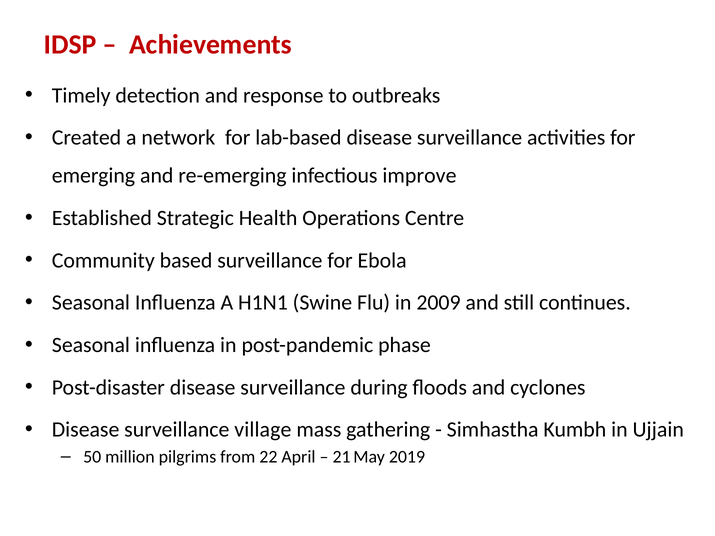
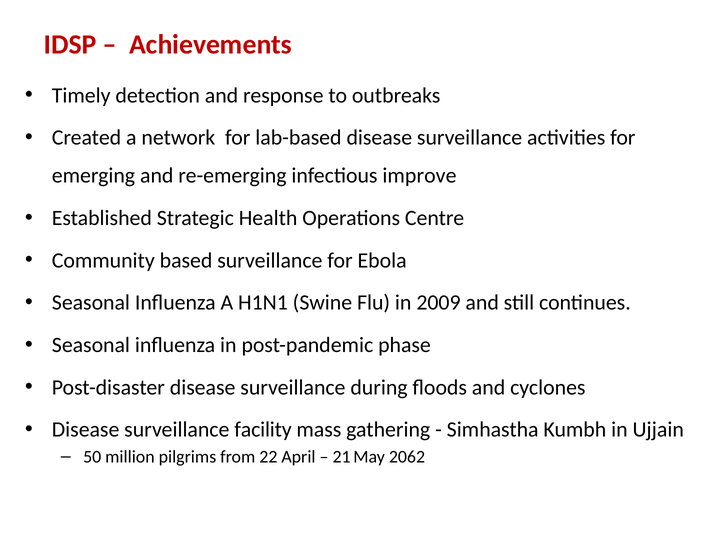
village: village -> facility (263, 430)
2019: 2019 -> 2062 (407, 457)
